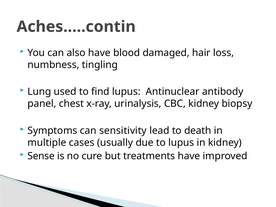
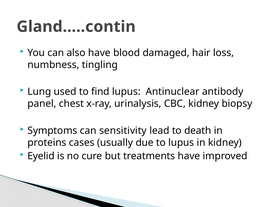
Aches…..contin: Aches…..contin -> Gland…..contin (76, 27)
multiple: multiple -> proteins (47, 143)
Sense: Sense -> Eyelid (41, 156)
